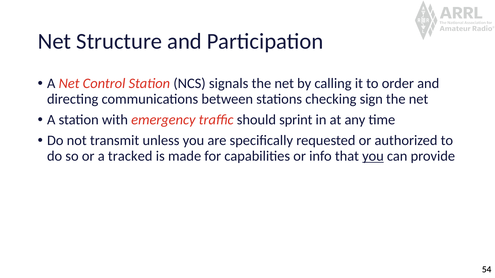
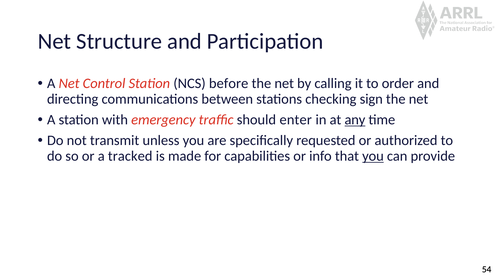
signals: signals -> before (229, 84)
sprint: sprint -> enter (296, 120)
any underline: none -> present (355, 120)
